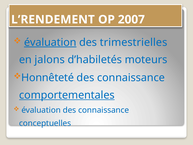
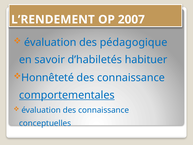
évaluation underline: present -> none (50, 42)
trimestrielles: trimestrielles -> pédagogique (134, 42)
jalons: jalons -> savoir (50, 60)
moteurs: moteurs -> habituer (146, 60)
